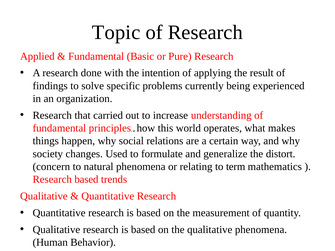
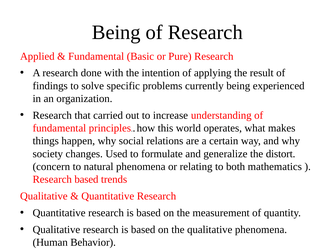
Topic: Topic -> Being (116, 32)
term: term -> both (236, 167)
